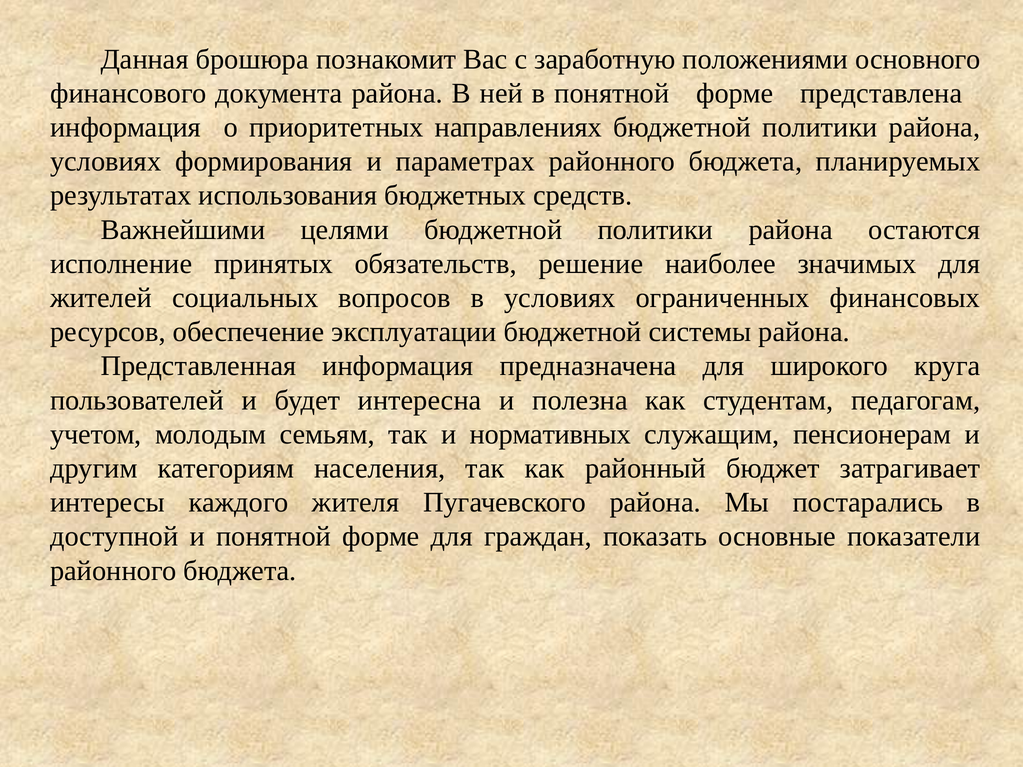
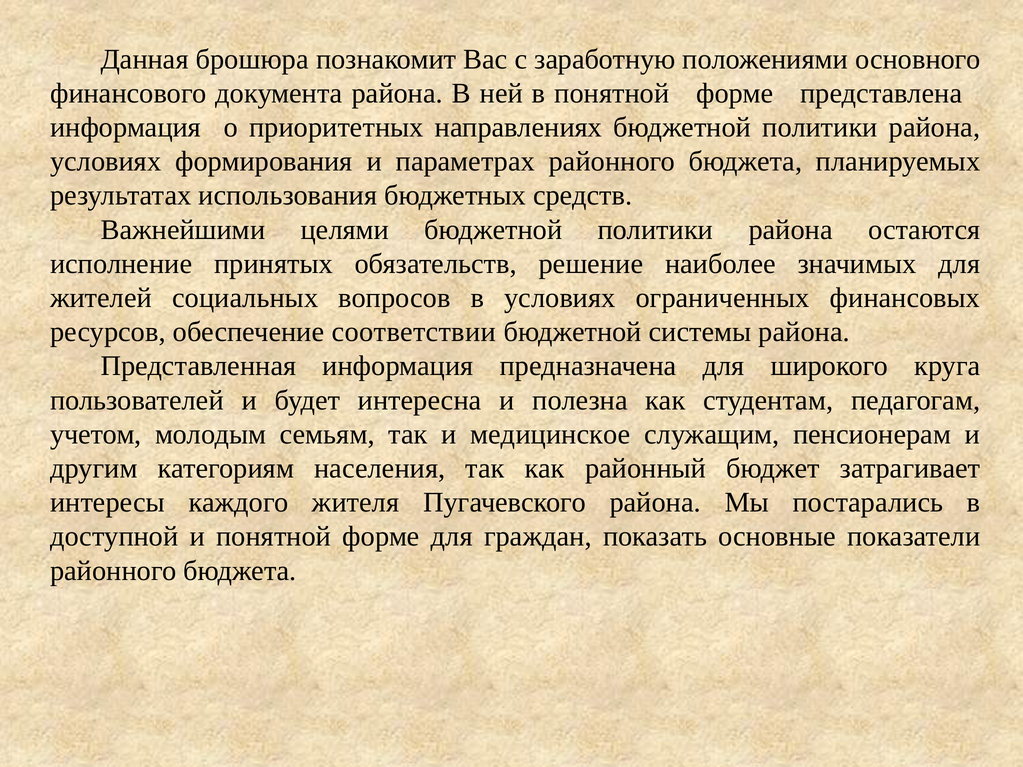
эксплуатации: эксплуатации -> соответствии (414, 332)
нормативных: нормативных -> медицинское (550, 434)
